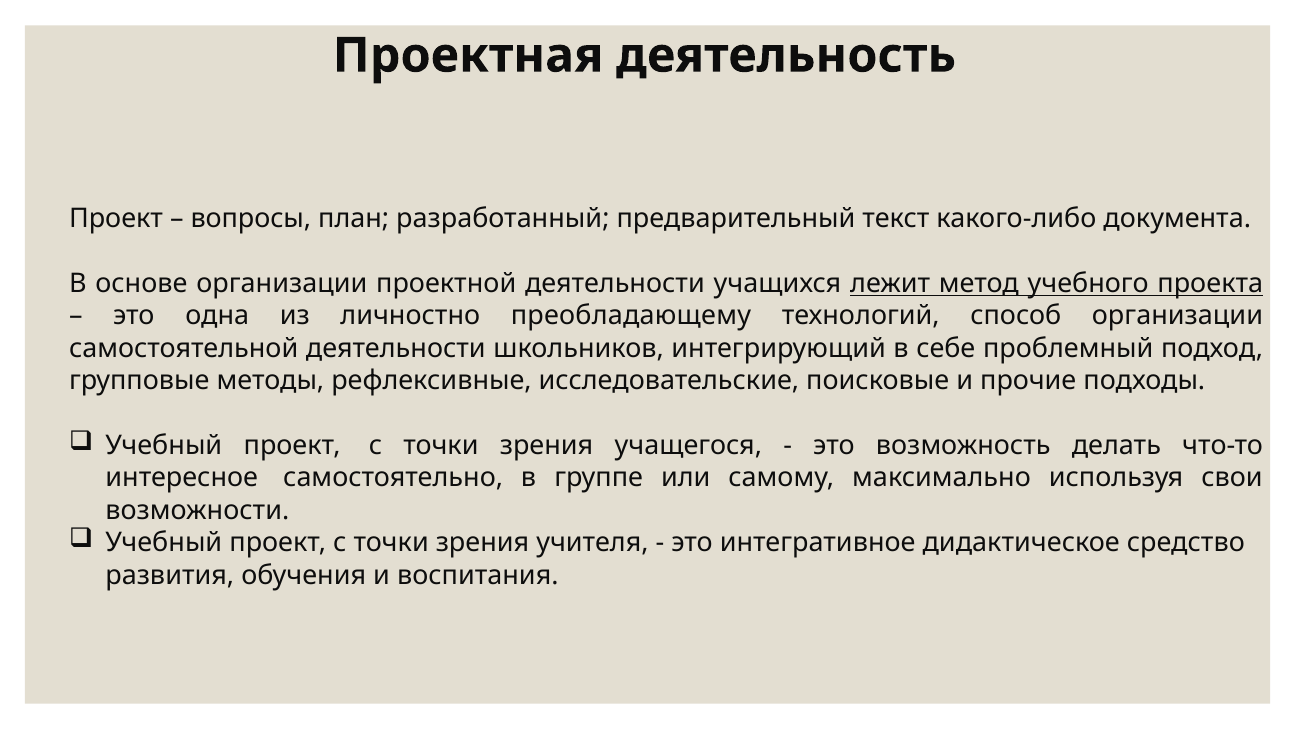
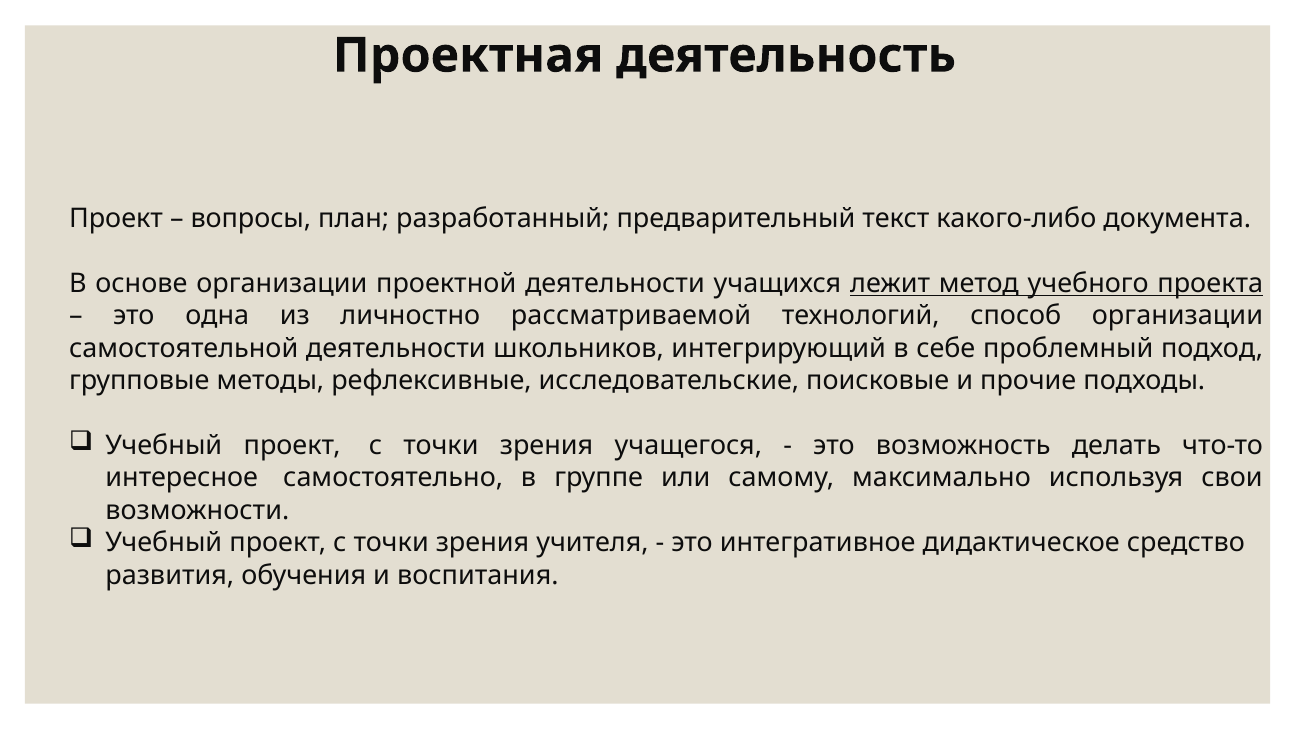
преобладающему: преобладающему -> рассматриваемой (631, 316)
